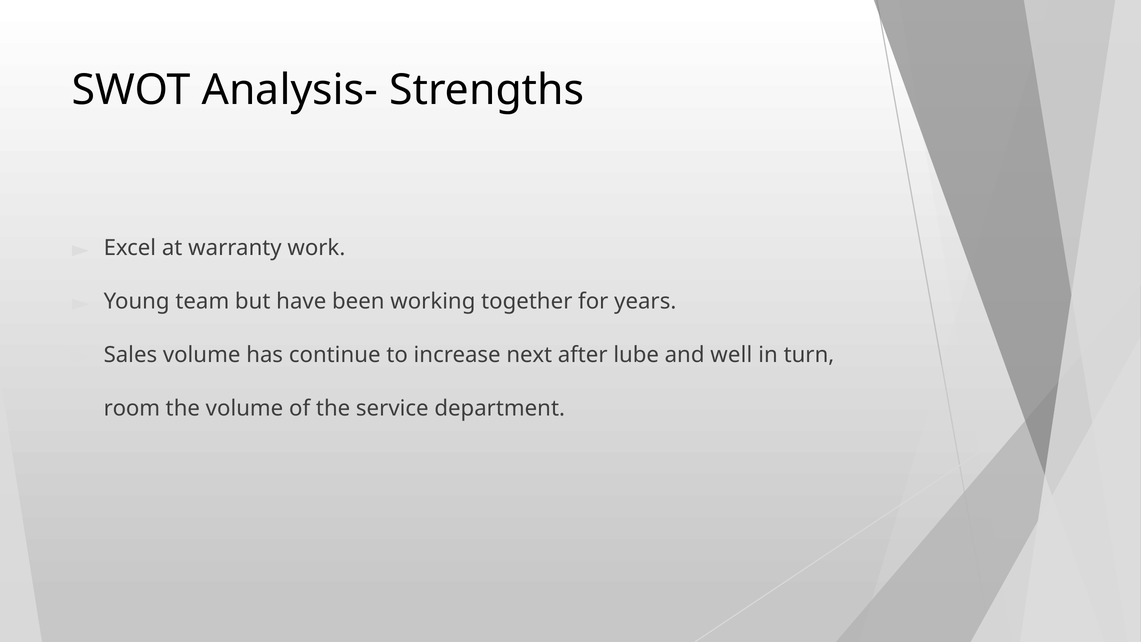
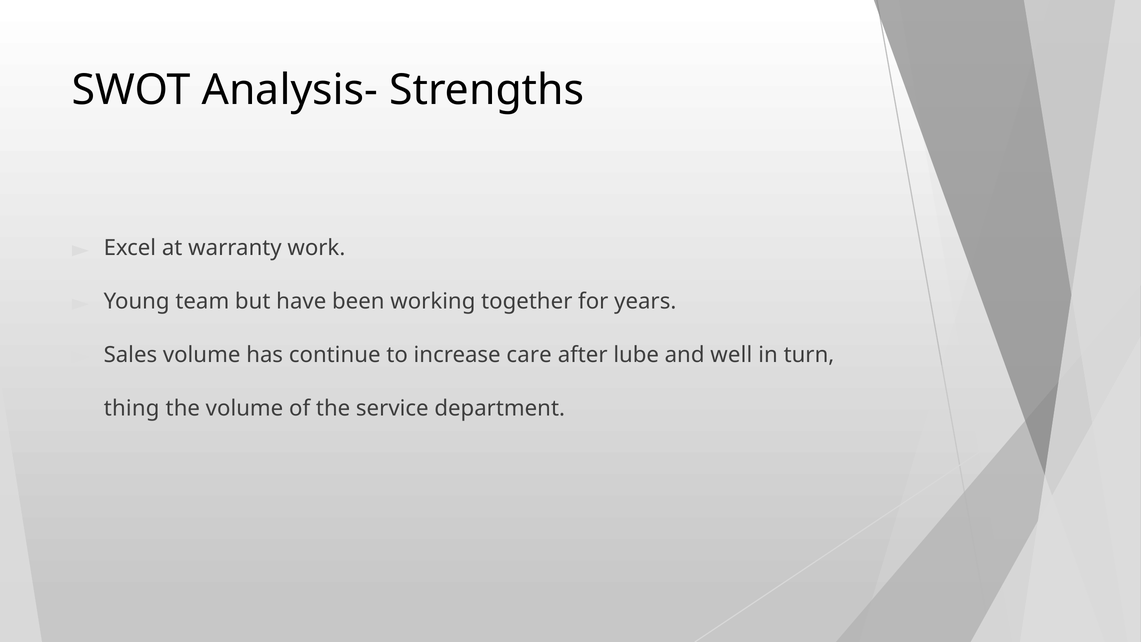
next: next -> care (529, 355)
room: room -> thing (132, 408)
